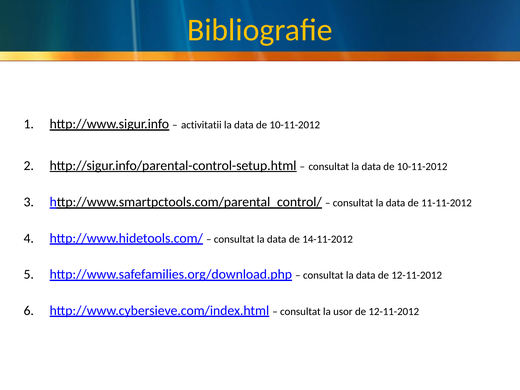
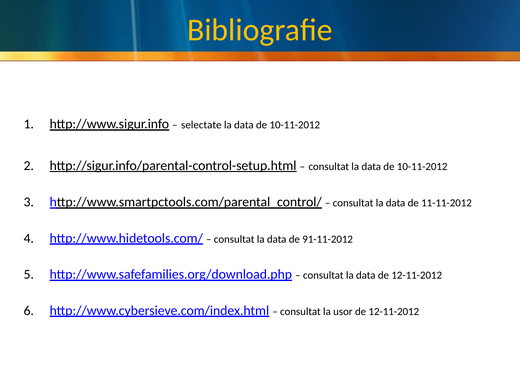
activitatii: activitatii -> selectate (201, 125)
14-11-2012: 14-11-2012 -> 91-11-2012 (328, 239)
